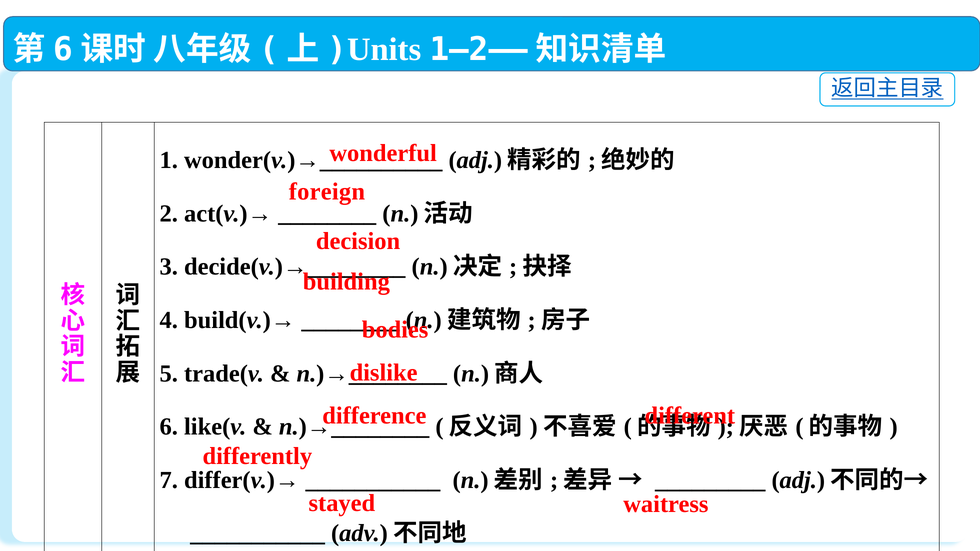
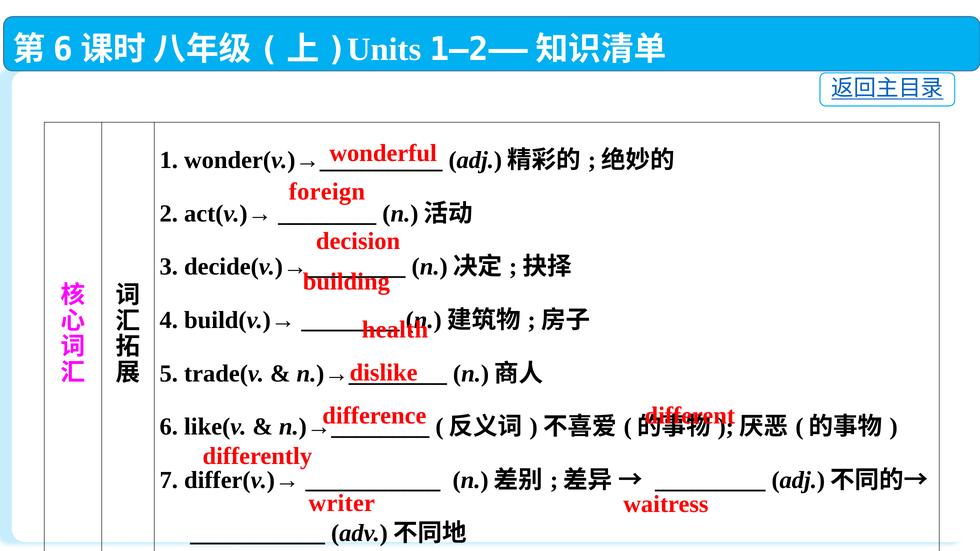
bodies: bodies -> health (395, 330)
stayed: stayed -> writer (342, 503)
